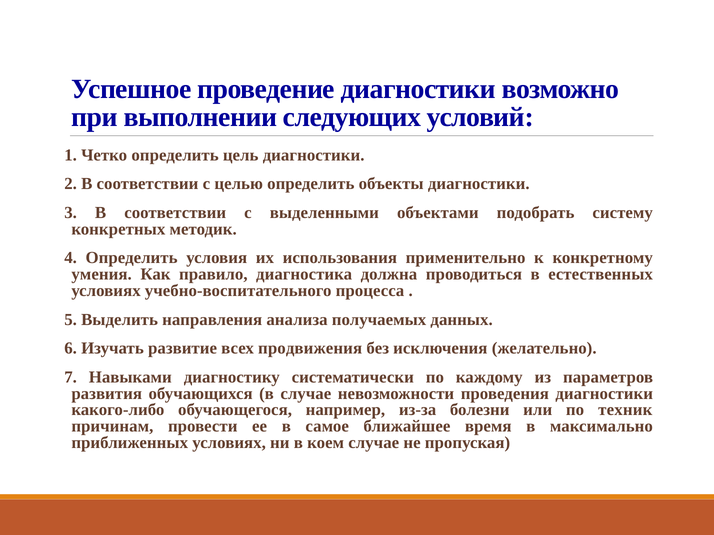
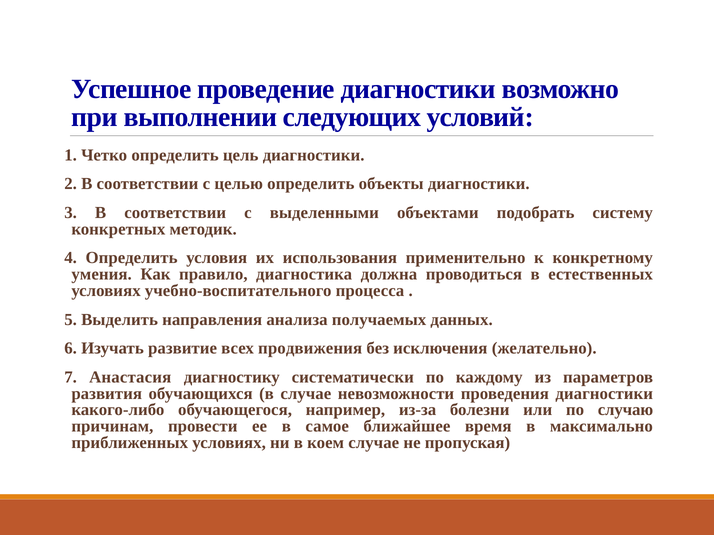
Навыками: Навыками -> Анастасия (130, 377)
техник: техник -> случаю (625, 410)
